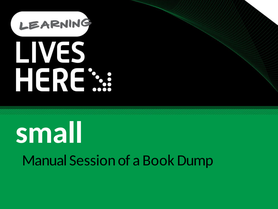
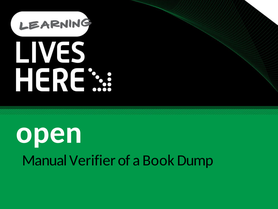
small: small -> open (49, 132)
Session: Session -> Verifier (93, 160)
